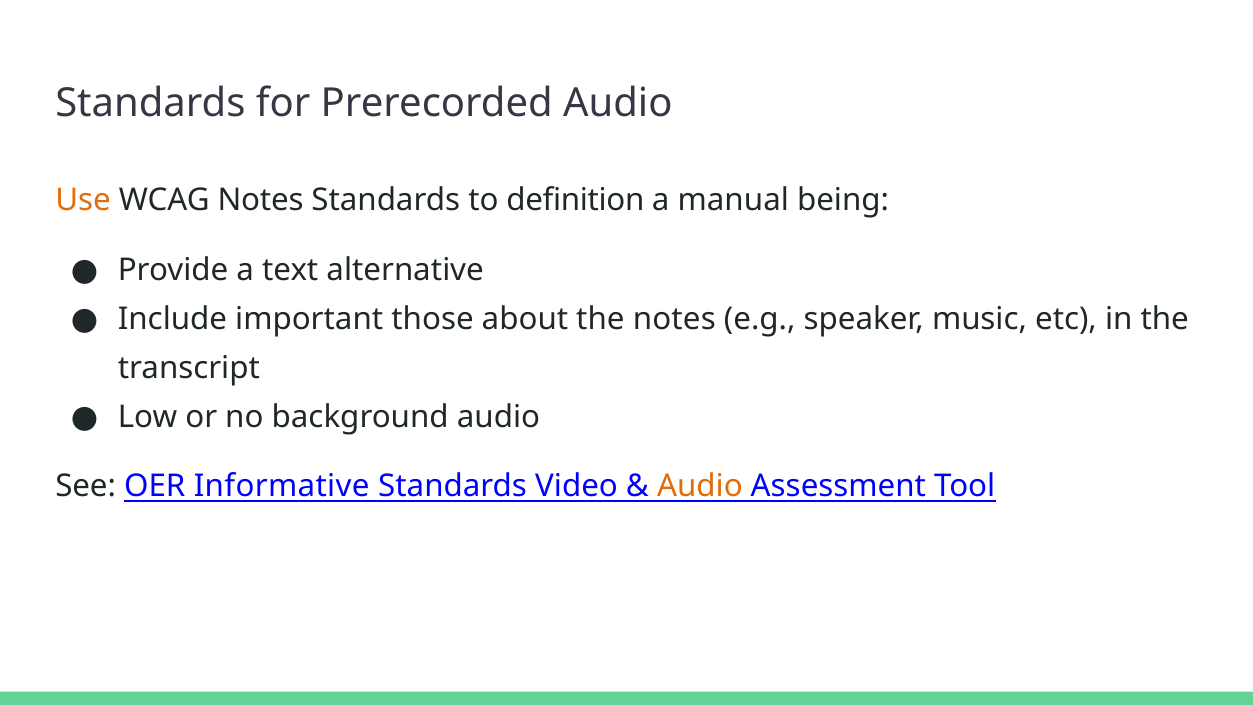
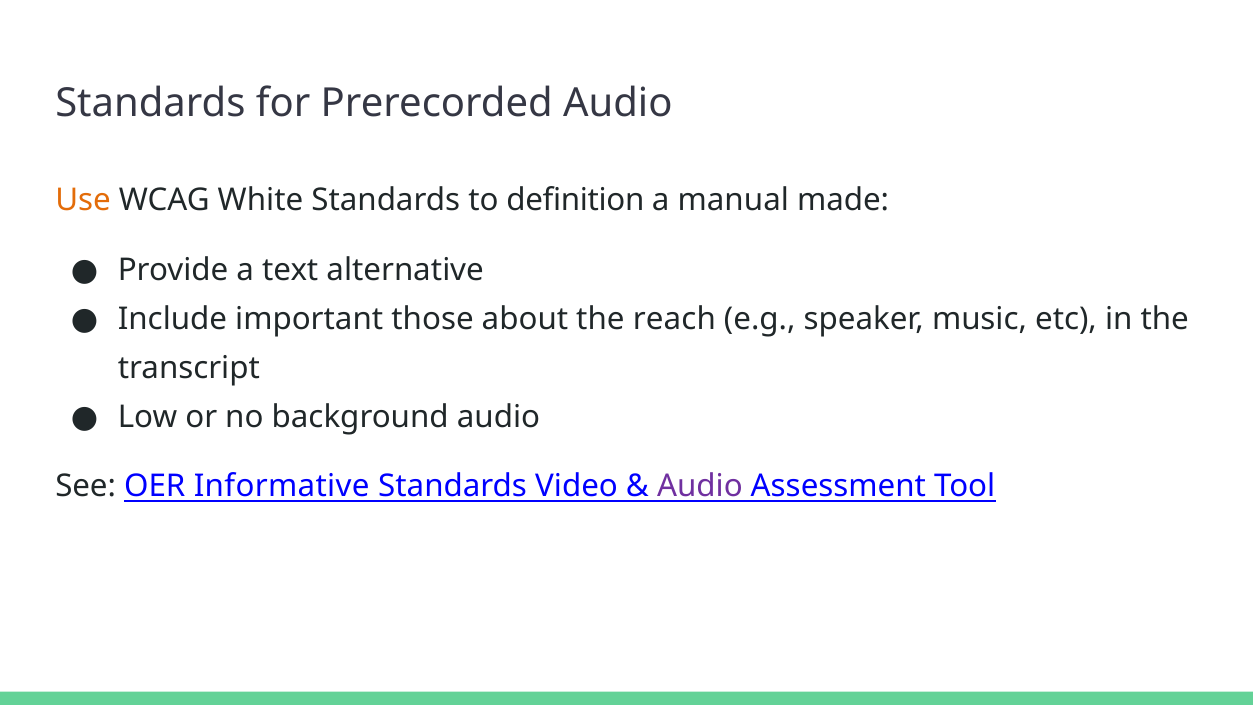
WCAG Notes: Notes -> White (260, 200)
being: being -> made (843, 200)
the notes: notes -> reach (674, 319)
Audio colour: orange -> purple (700, 487)
